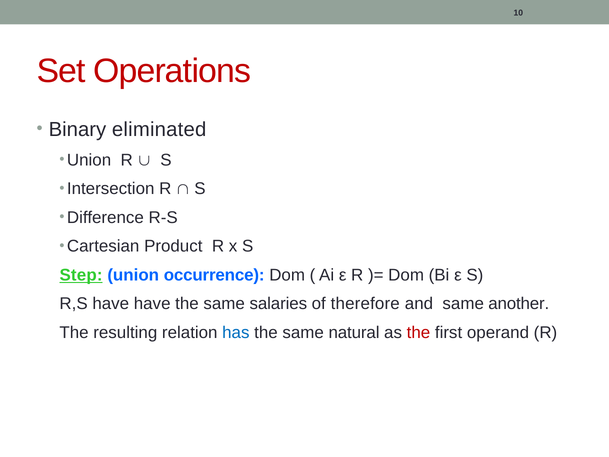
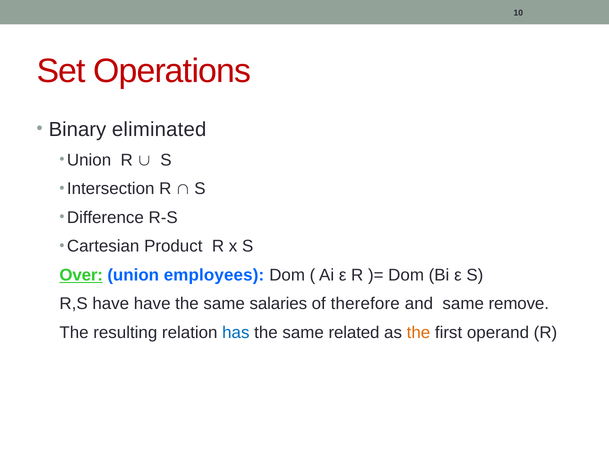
Step: Step -> Over (81, 275)
occurrence: occurrence -> employees (214, 275)
another: another -> remove (519, 304)
natural: natural -> related (354, 332)
the colour: red -> orange (418, 332)
